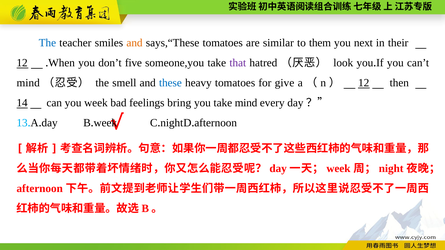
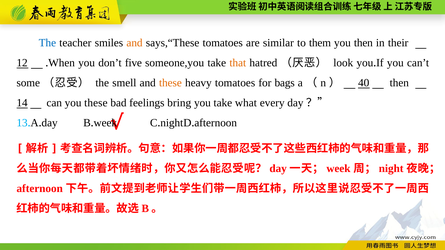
you next: next -> then (363, 43)
that colour: purple -> orange (238, 63)
mind: mind -> some (28, 83)
these colour: blue -> orange (170, 83)
give: give -> bags (285, 83)
12: 12 -> 40 (364, 83)
you week: week -> these (96, 103)
take mind: mind -> what (246, 103)
